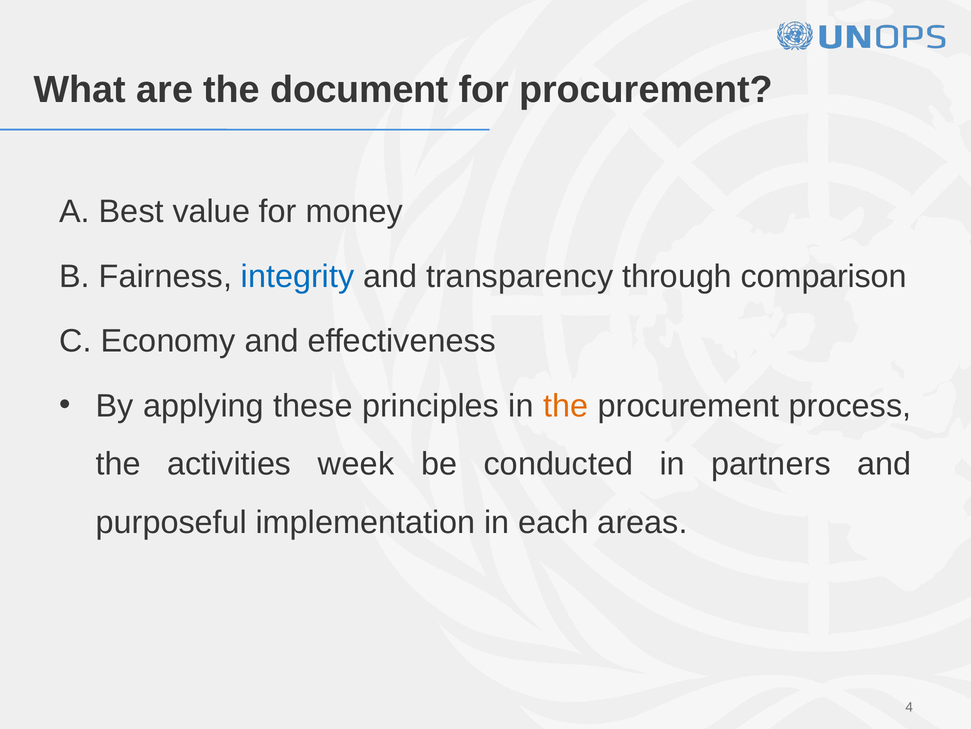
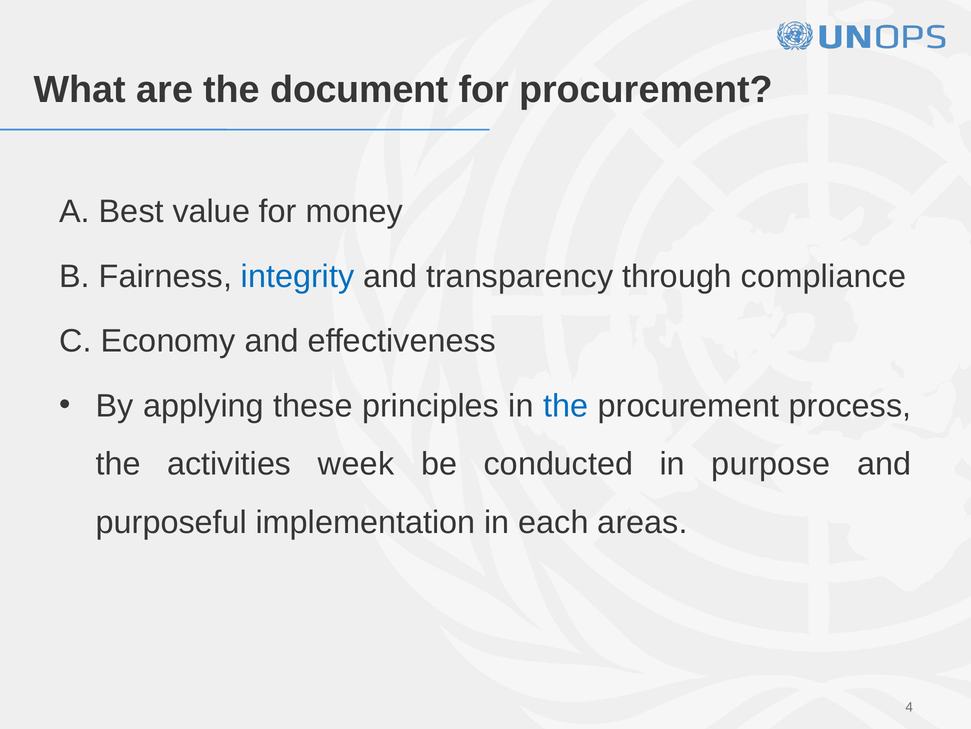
comparison: comparison -> compliance (824, 276)
the colour: orange -> blue (566, 406)
partners: partners -> purpose (771, 464)
